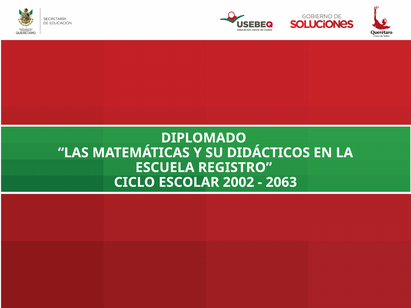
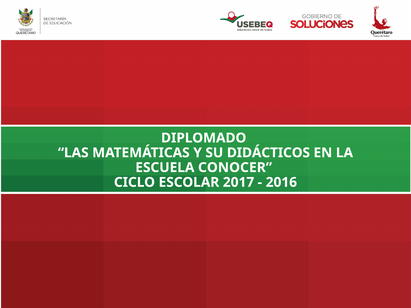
REGISTRO: REGISTRO -> CONOCER (235, 168)
2002: 2002 -> 2017 (239, 182)
2063: 2063 -> 2016 (281, 182)
